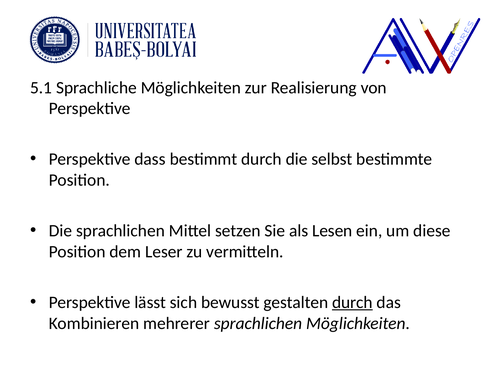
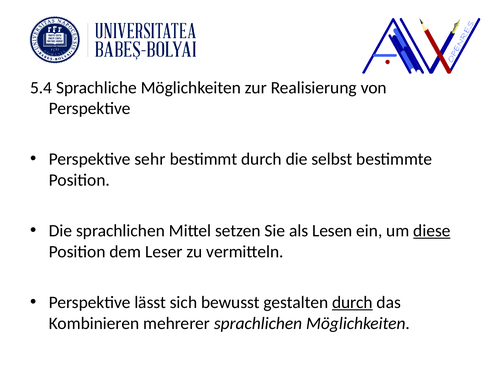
5.1: 5.1 -> 5.4 (41, 88)
dass: dass -> sehr (150, 159)
diese underline: none -> present (432, 231)
